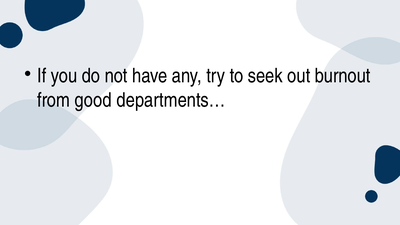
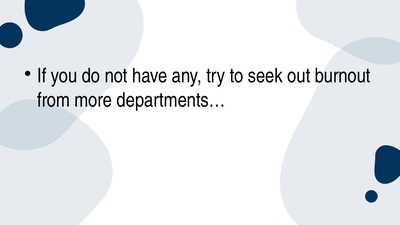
good: good -> more (93, 100)
